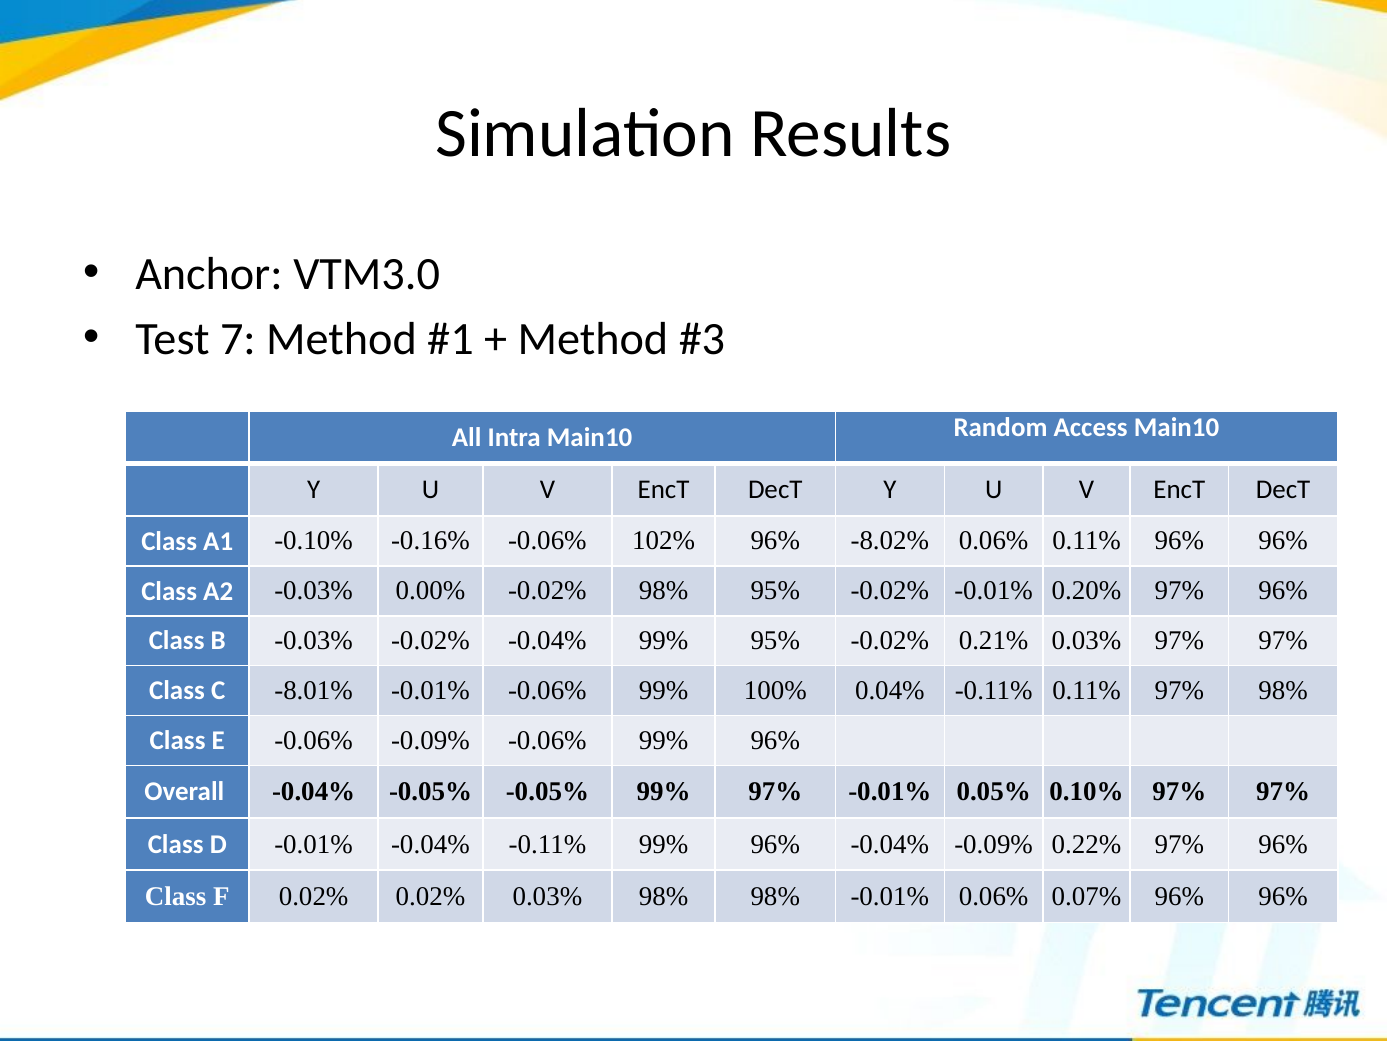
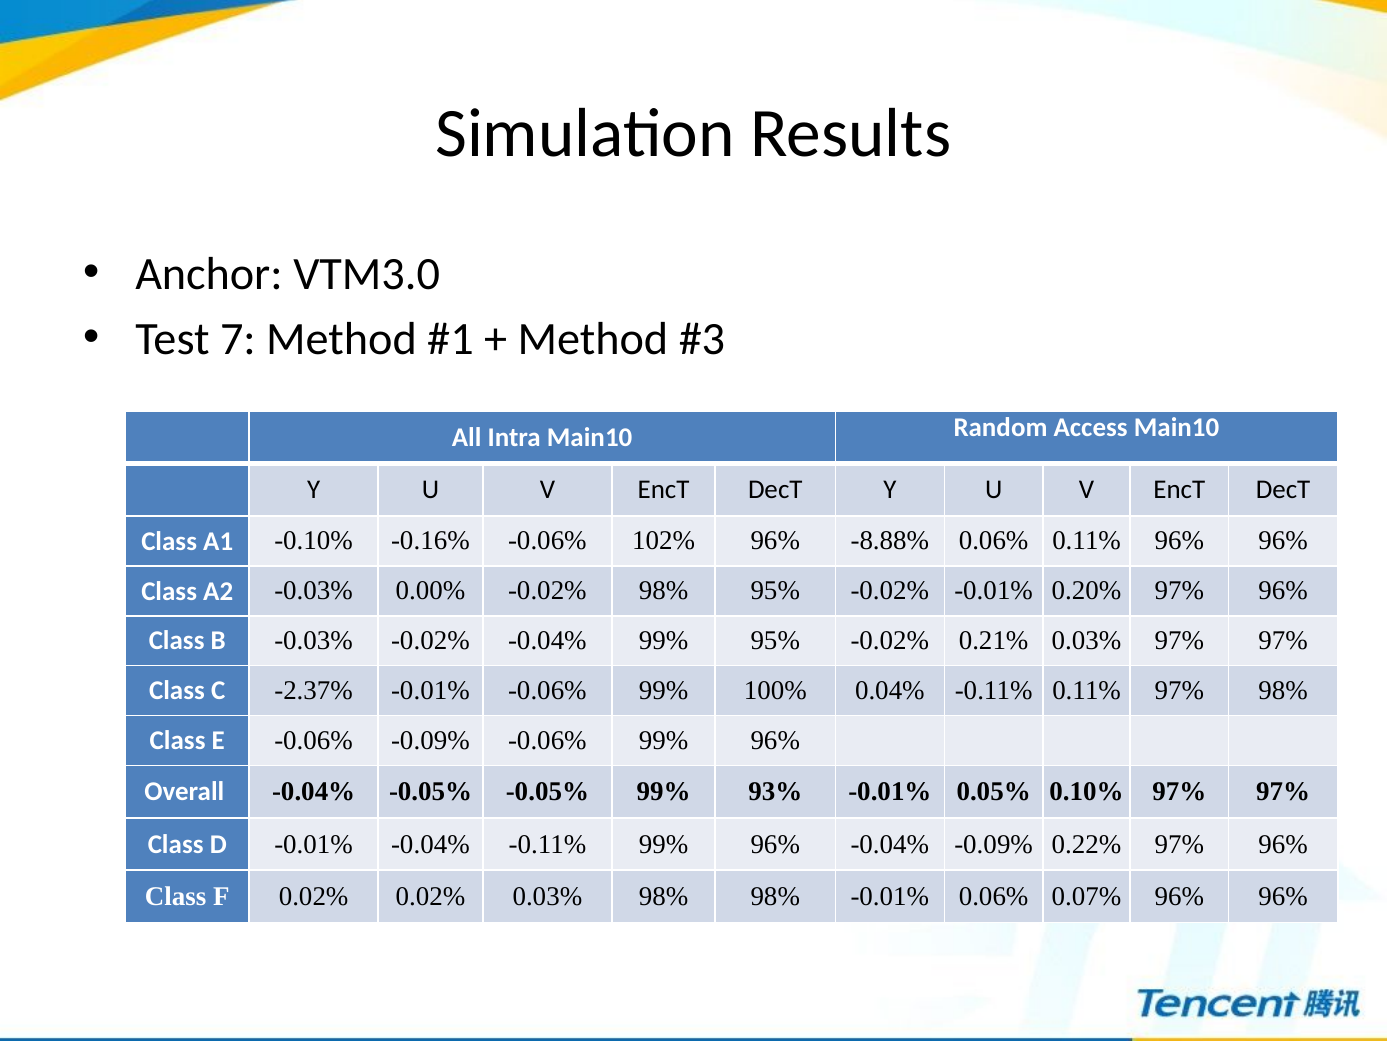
-8.02%: -8.02% -> -8.88% (890, 541)
-8.01%: -8.01% -> -2.37% (314, 690)
99% 97%: 97% -> 93% (775, 791)
